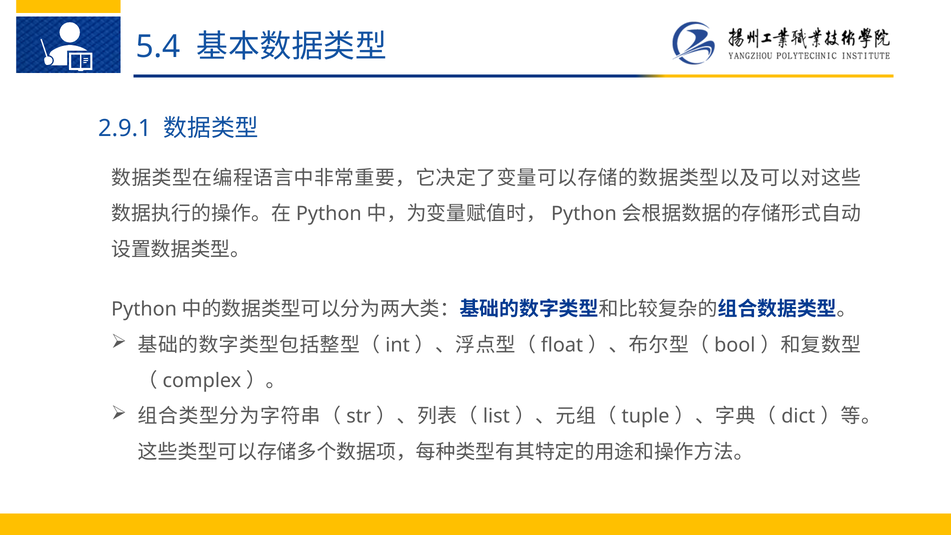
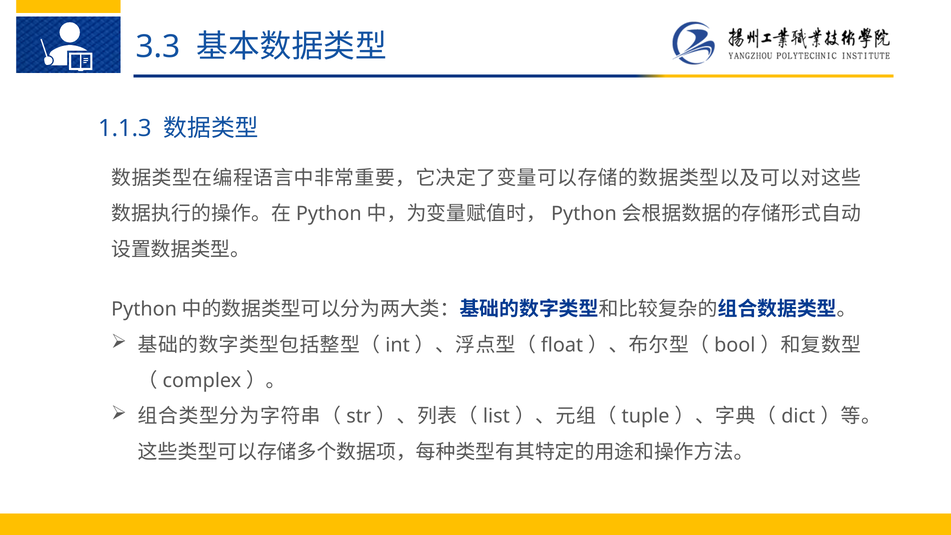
5.4: 5.4 -> 3.3 (158, 47)
2.9.1: 2.9.1 -> 1.1.3 (125, 128)
